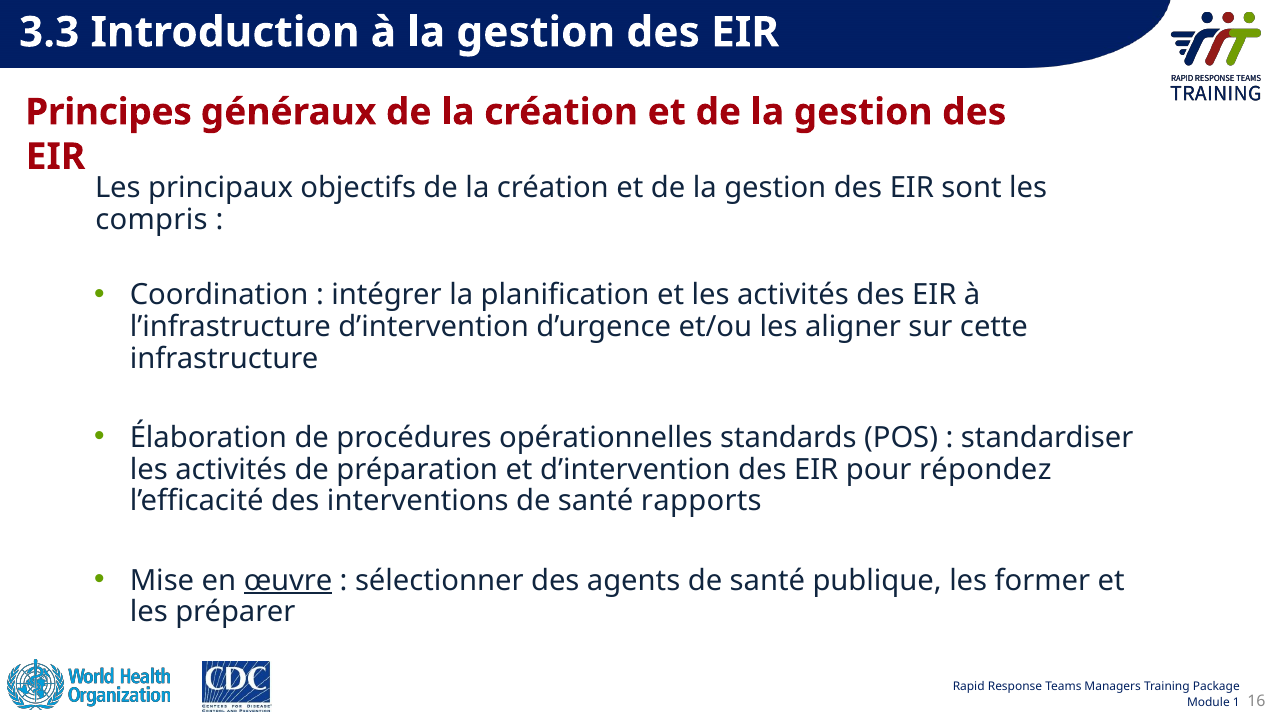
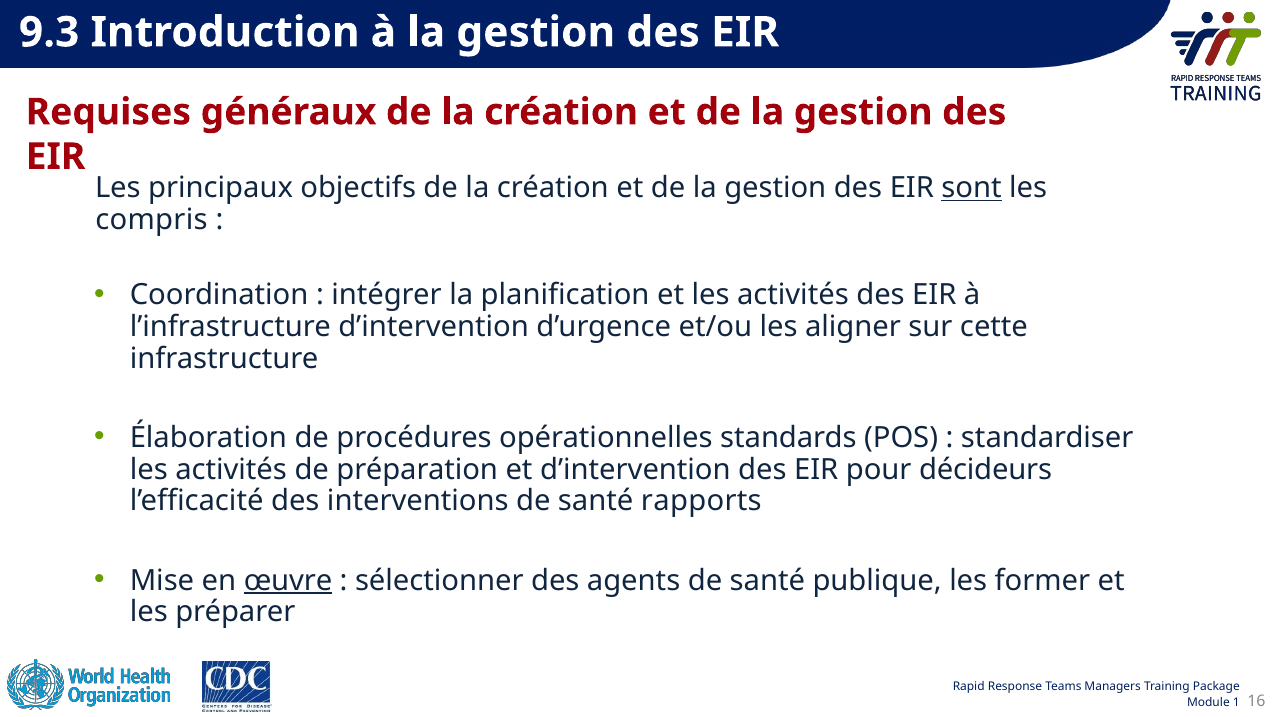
3.3: 3.3 -> 9.3 (49, 32)
Principes: Principes -> Requises (108, 112)
sont underline: none -> present (972, 188)
répondez: répondez -> décideurs (986, 470)
